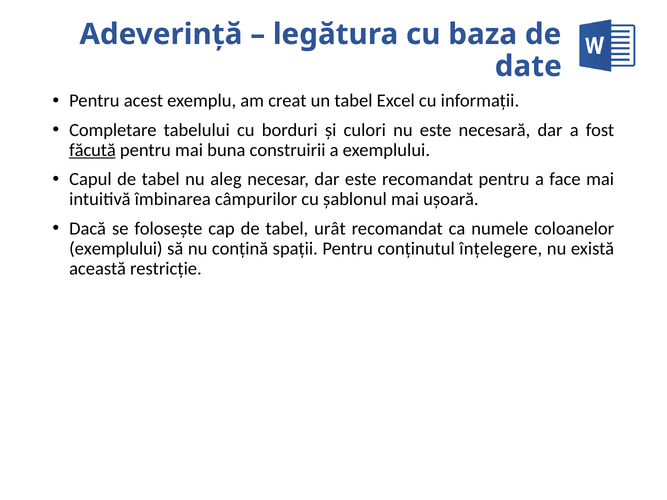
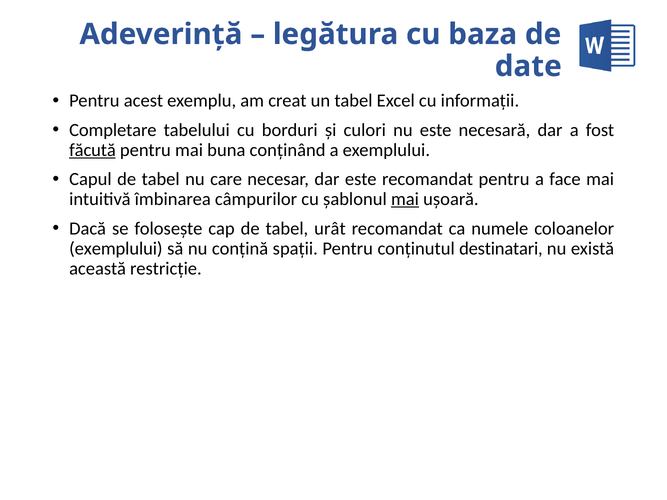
construirii: construirii -> conţinând (288, 150)
aleg: aleg -> care (226, 179)
mai underline: none -> present (405, 199)
înţelegere: înţelegere -> destinatari (501, 249)
